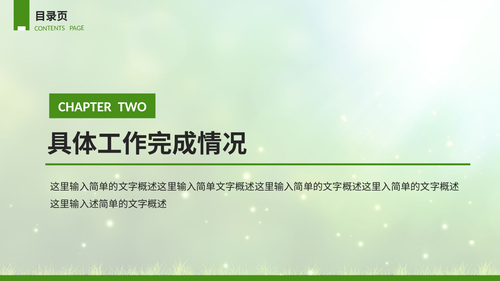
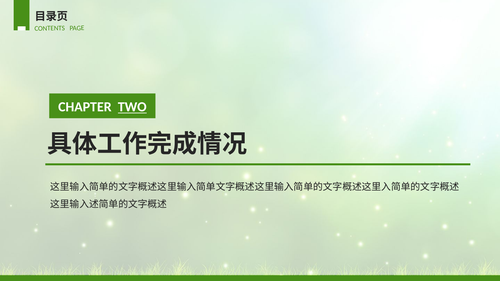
TWO underline: none -> present (132, 107)
